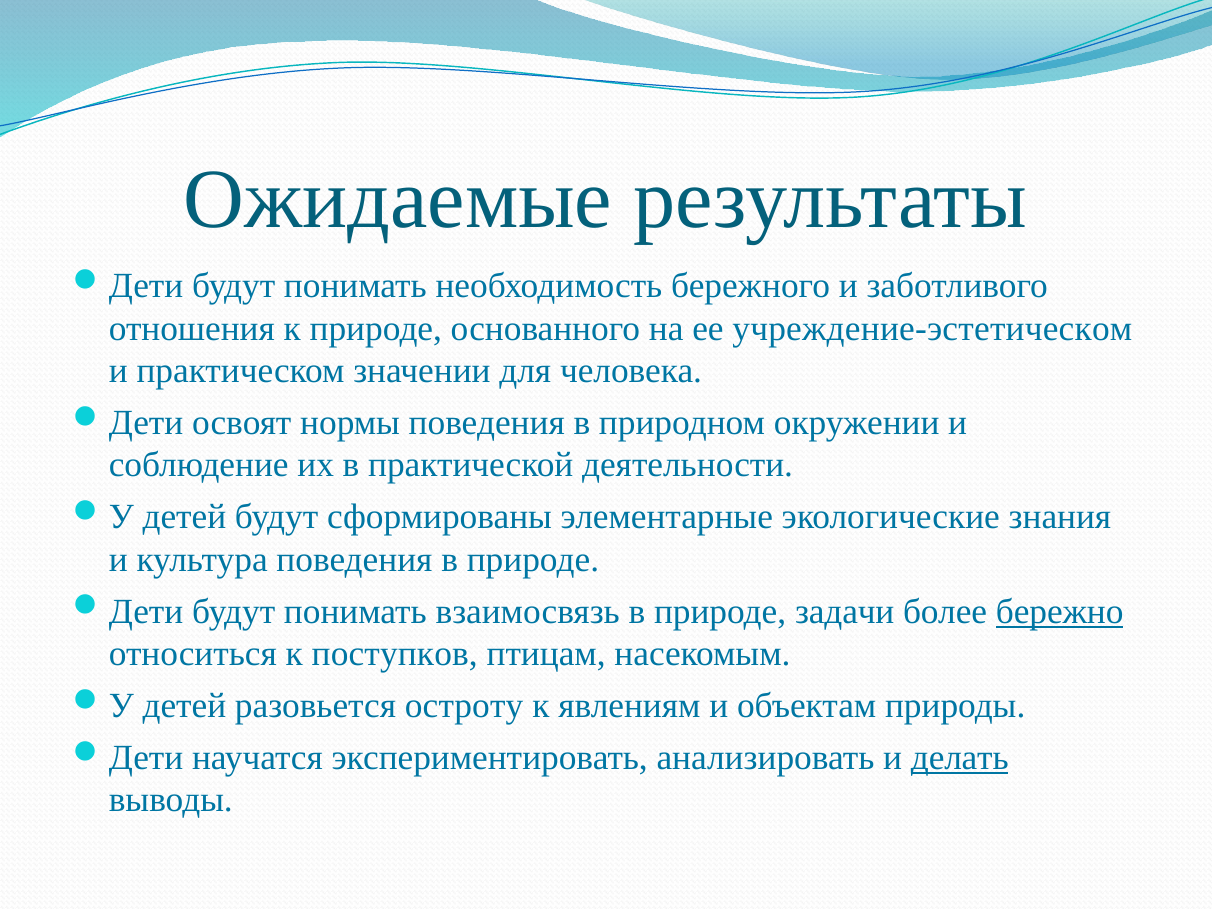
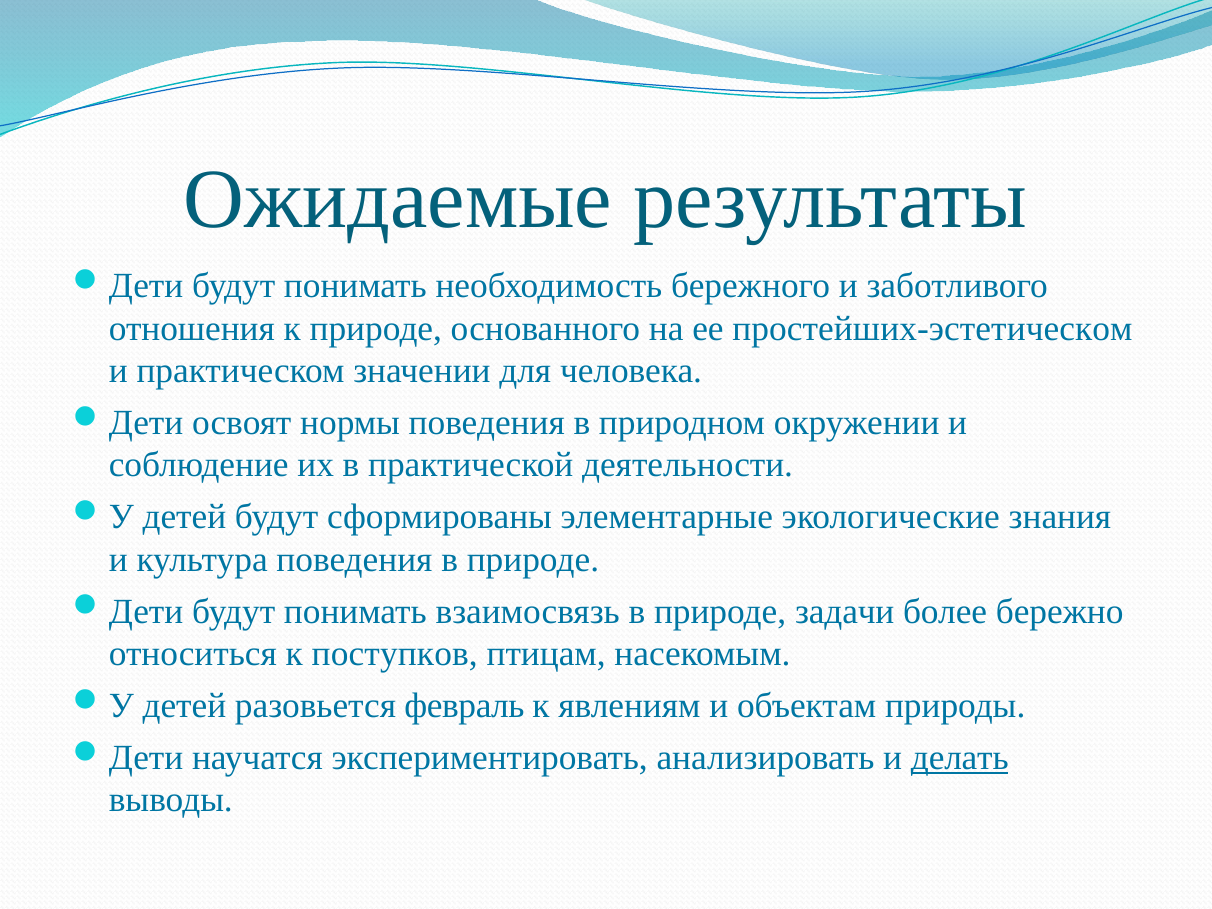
учреждение-эстетическом: учреждение-эстетическом -> простейших-эстетическом (932, 329)
бережно underline: present -> none (1060, 611)
остроту: остроту -> февраль (464, 706)
